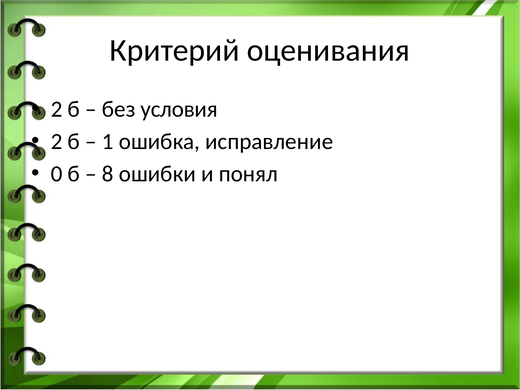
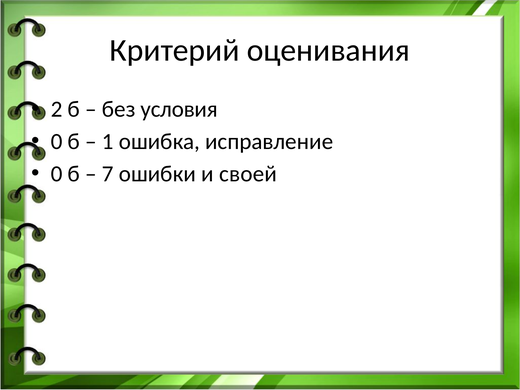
2: 2 -> 0 (57, 141)
8: 8 -> 7 (108, 174)
понял: понял -> своей (248, 174)
